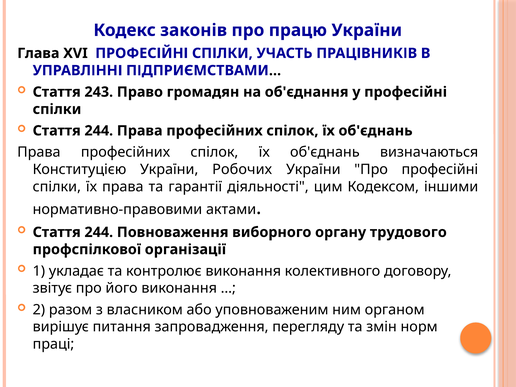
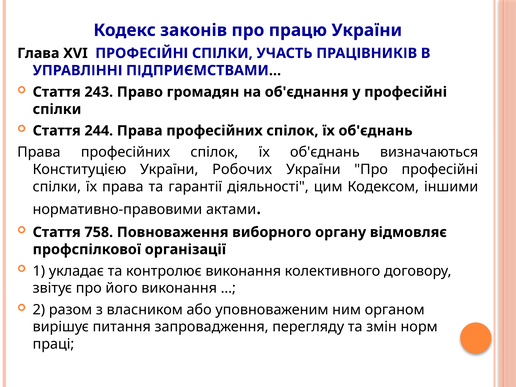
244: 244 -> 758 (99, 232)
трудового: трудового -> відмовляє (408, 232)
